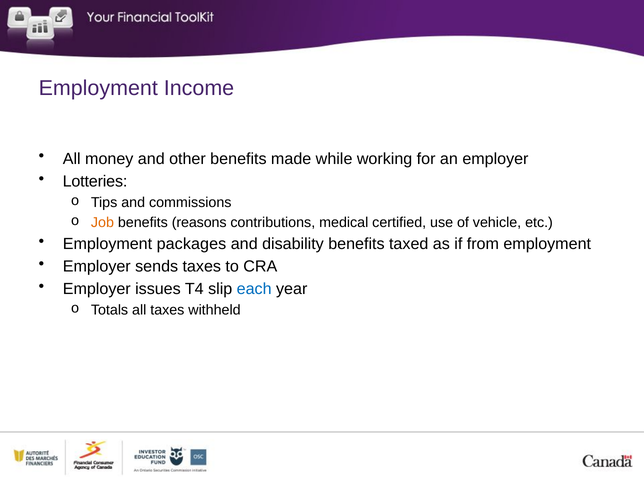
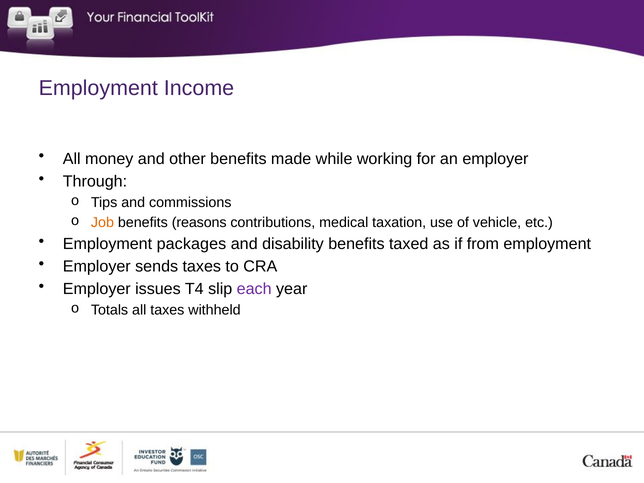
Lotteries: Lotteries -> Through (95, 181)
certified: certified -> taxation (399, 222)
each colour: blue -> purple (254, 289)
